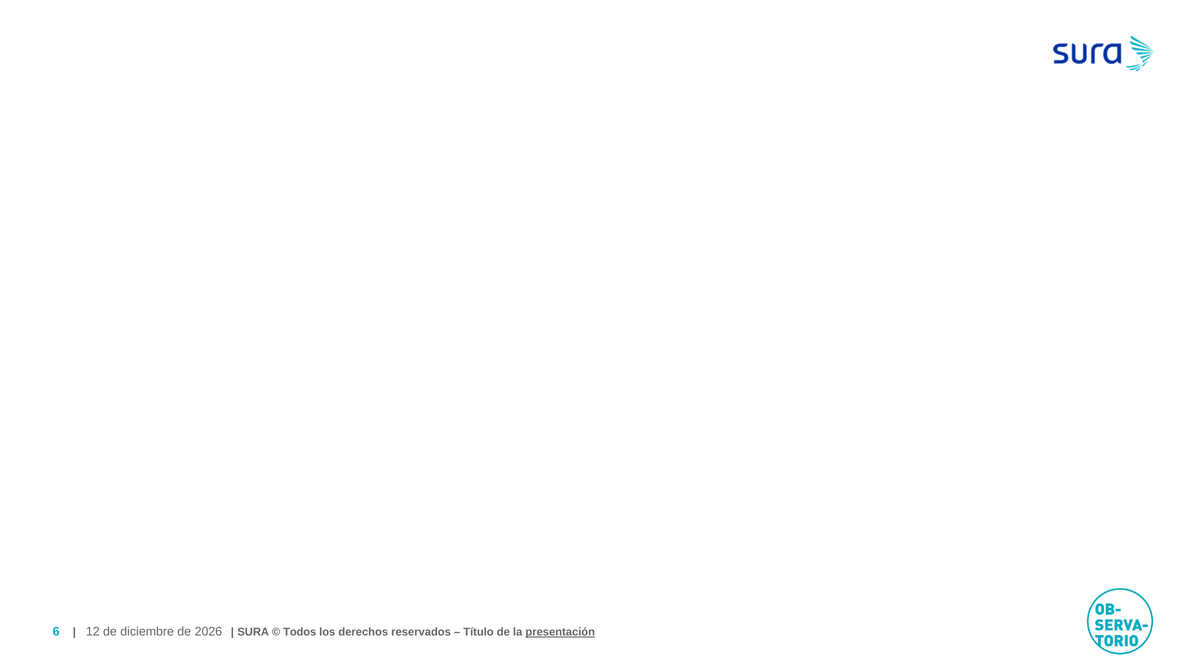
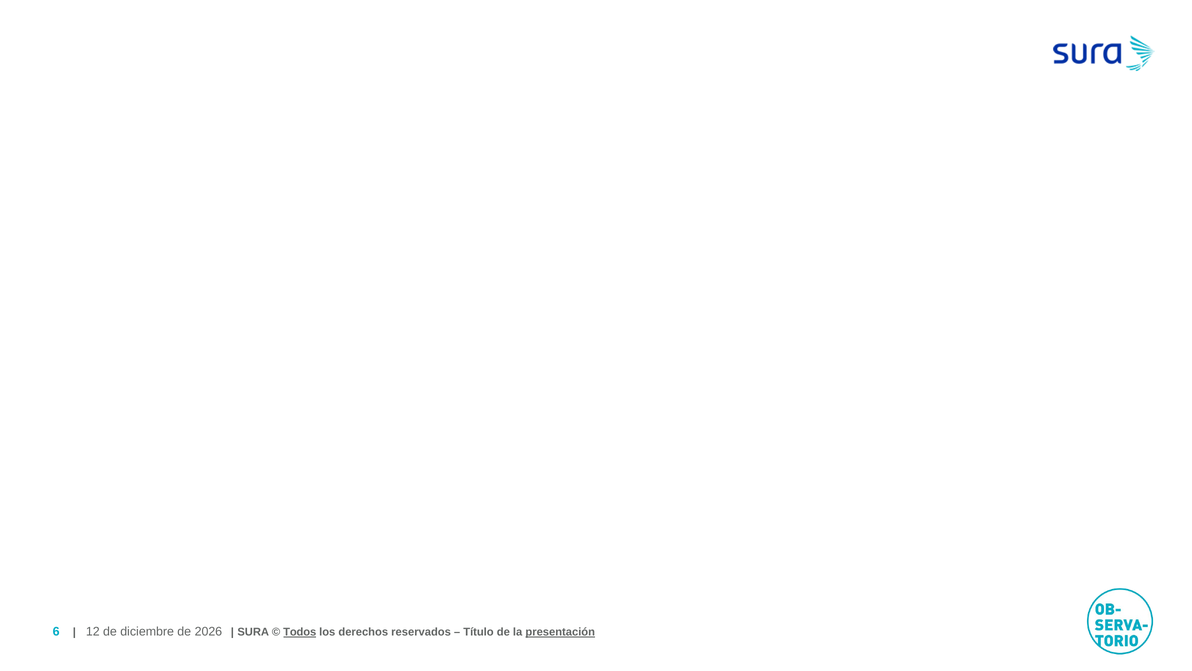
Todos underline: none -> present (300, 632)
